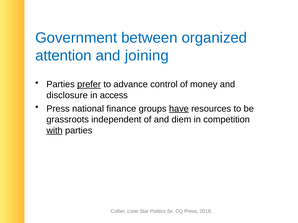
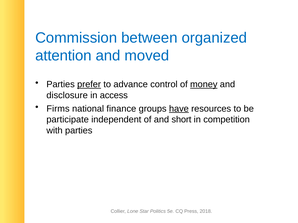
Government: Government -> Commission (76, 38)
joining: joining -> moved (147, 56)
money underline: none -> present (204, 85)
Press: Press -> Firms (58, 109)
grassroots: grassroots -> participate (68, 120)
diem: diem -> short (181, 120)
with underline: present -> none (55, 131)
